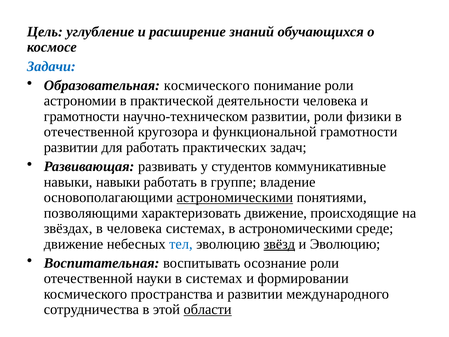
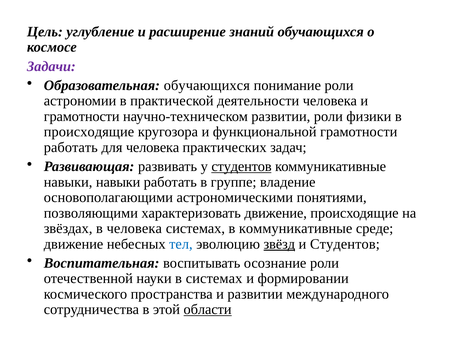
Задачи colour: blue -> purple (51, 66)
Образовательная космического: космического -> обучающихся (207, 85)
отечественной: отечественной -> происходящие (89, 132)
развитии: развитии -> работать (71, 147)
для работать: работать -> человека (153, 147)
студентов underline: none -> present (242, 166)
астрономическими underline: present -> none (235, 197)
в астрономическими: астрономическими -> коммуникативные (296, 228)
и Эволюцию: Эволюцию -> Студентов (345, 244)
